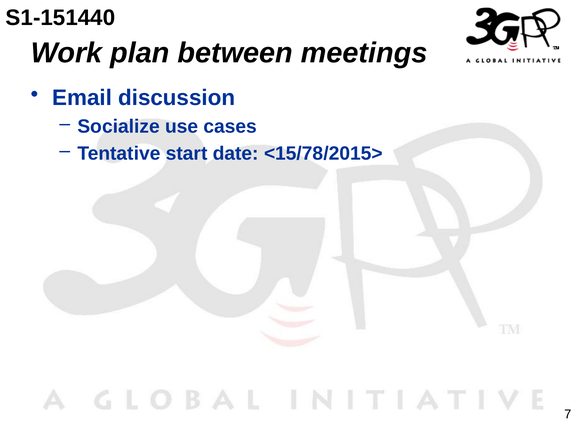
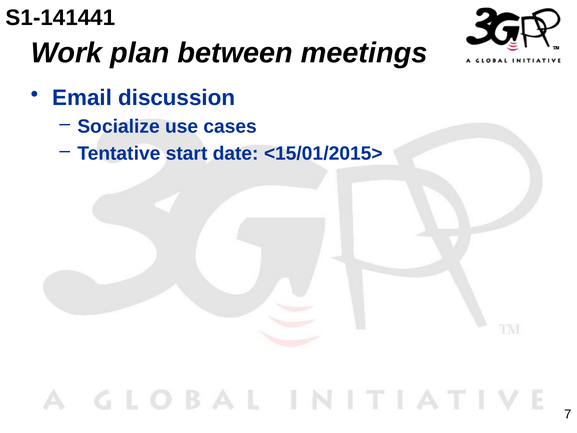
S1-151440: S1-151440 -> S1-141441 (60, 18)
<15/78/2015>: <15/78/2015> -> <15/01/2015> (323, 153)
